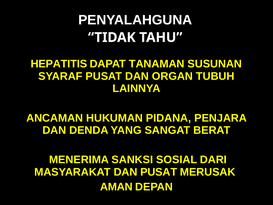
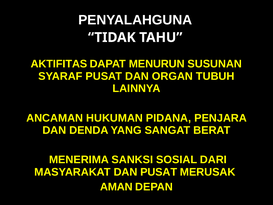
HEPATITIS: HEPATITIS -> AKTIFITAS (59, 64)
TANAMAN: TANAMAN -> MENURUN (157, 64)
